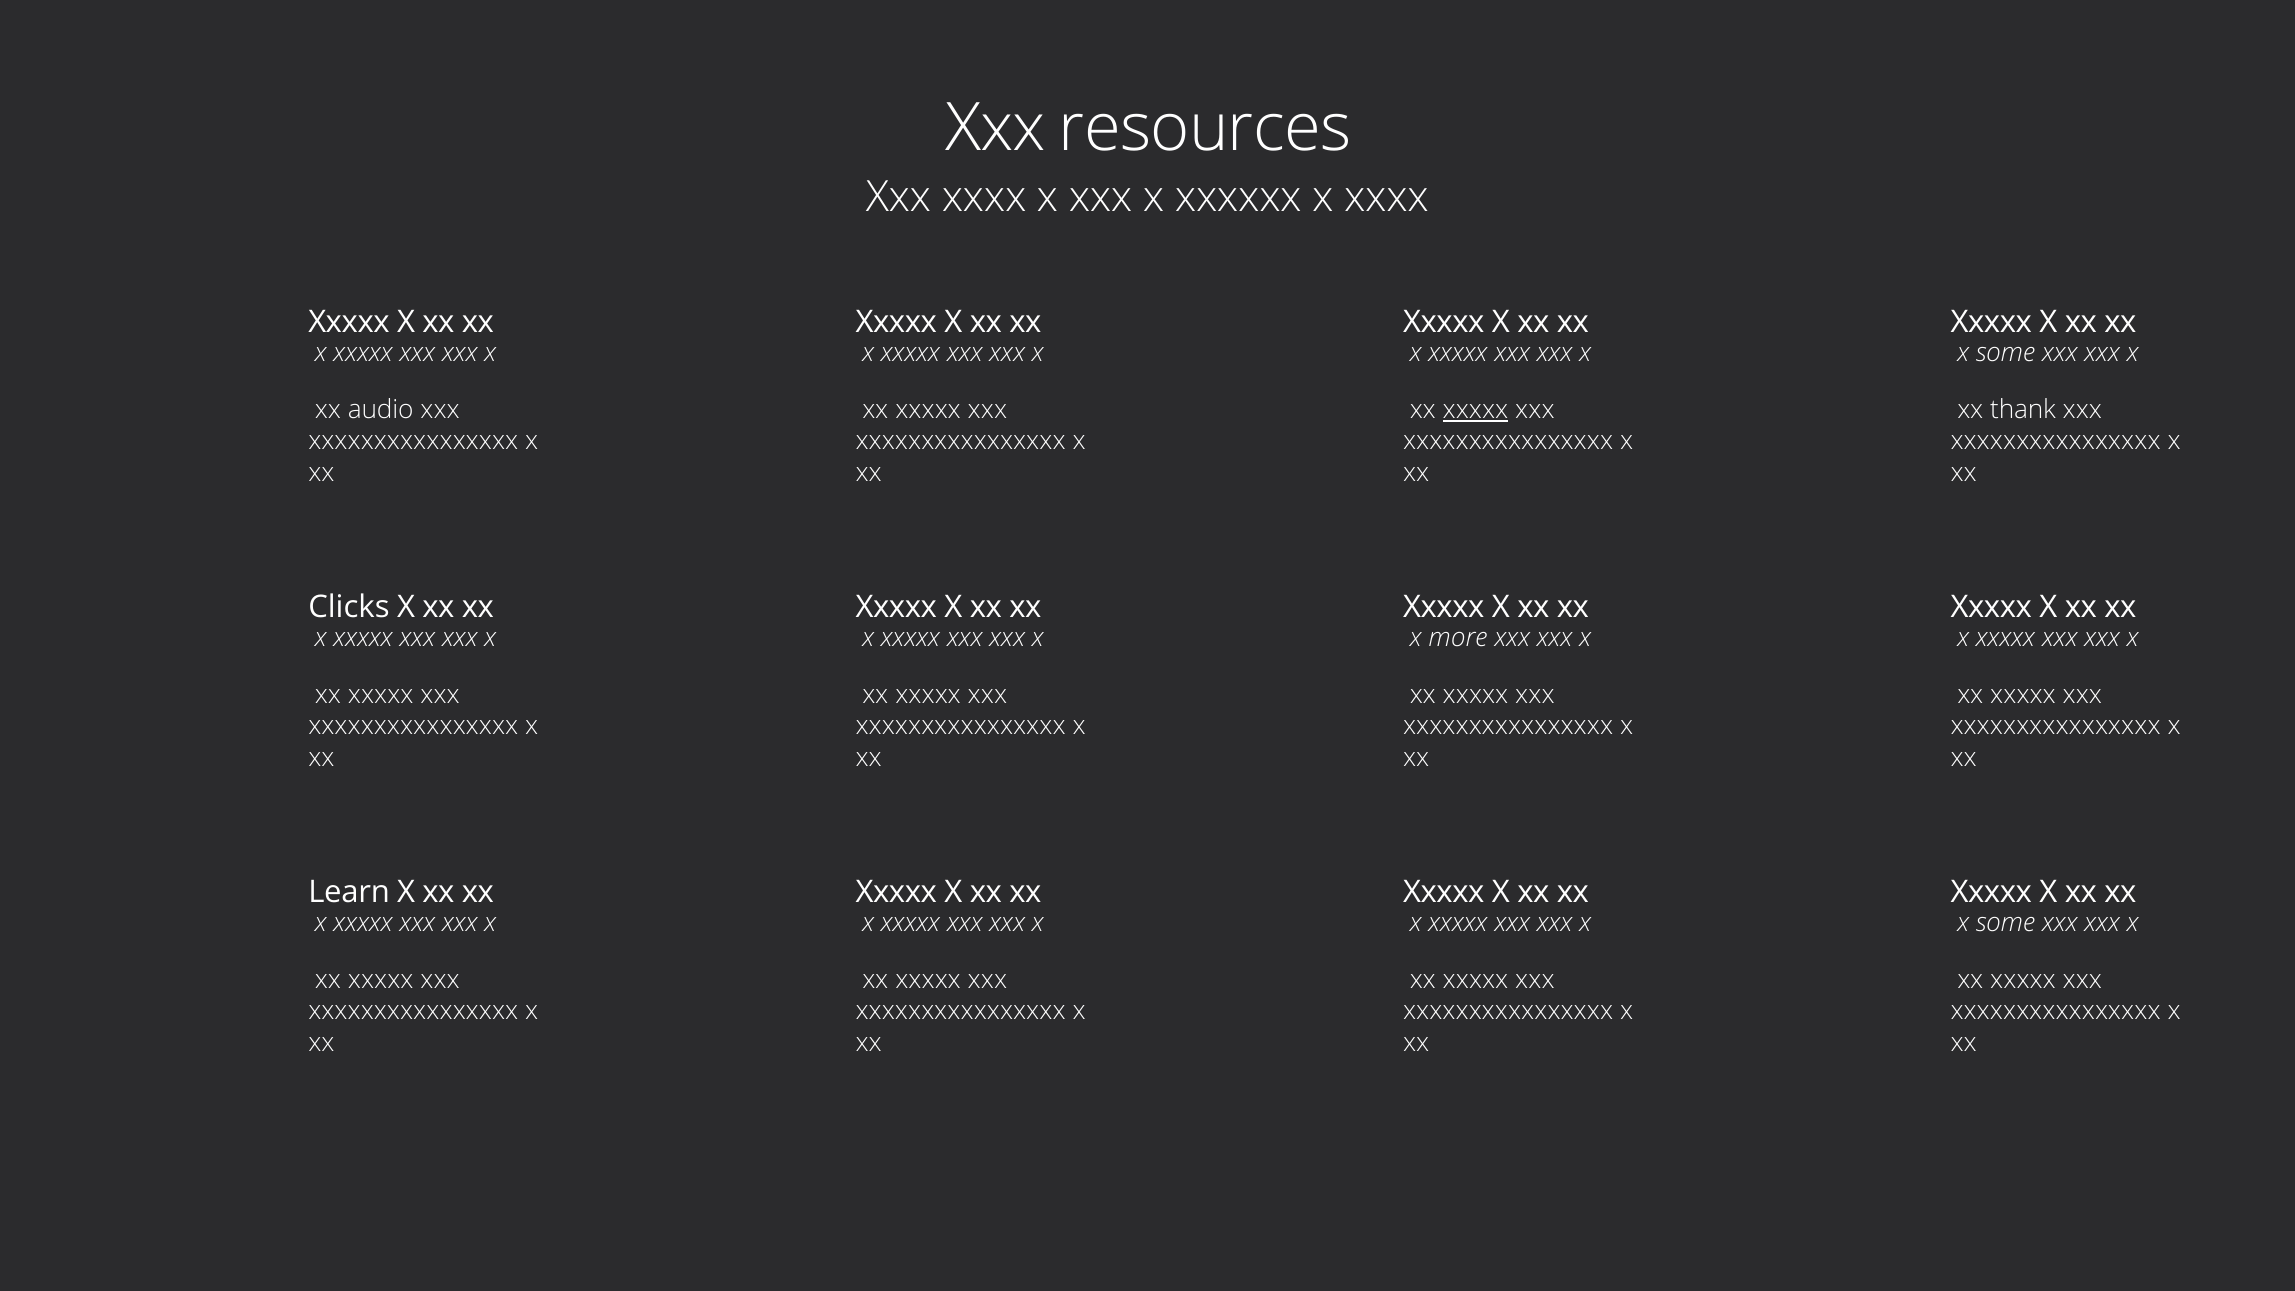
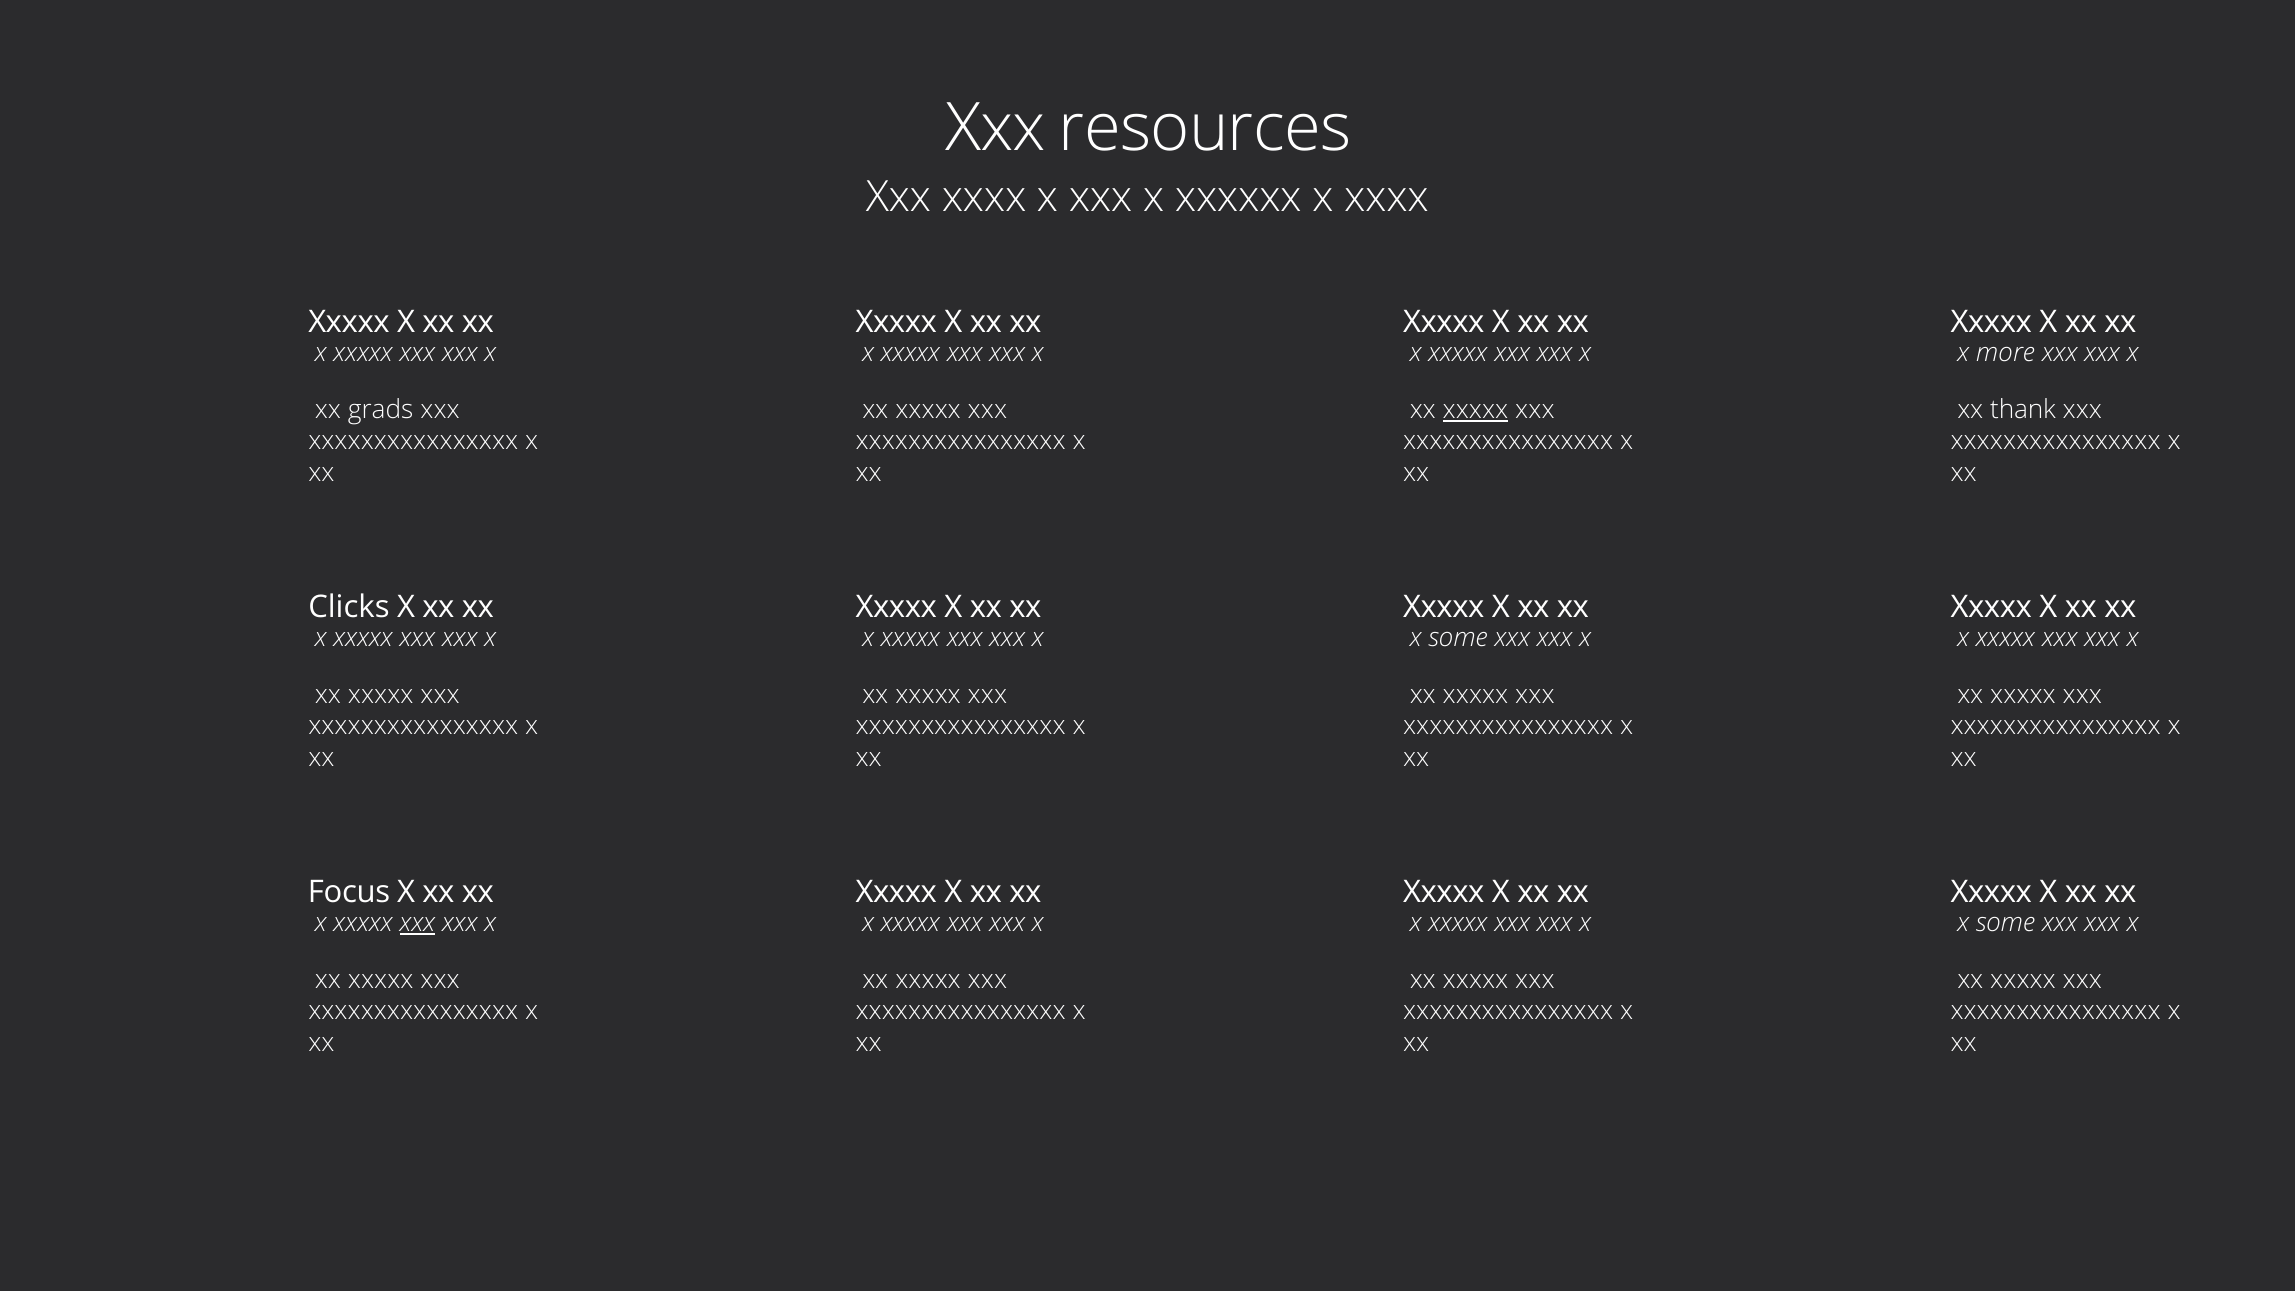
some: some -> more (2005, 353)
audio: audio -> grads (381, 409)
more: more -> some (1458, 638)
Learn: Learn -> Focus (349, 892)
xxx underline: none -> present (417, 923)
